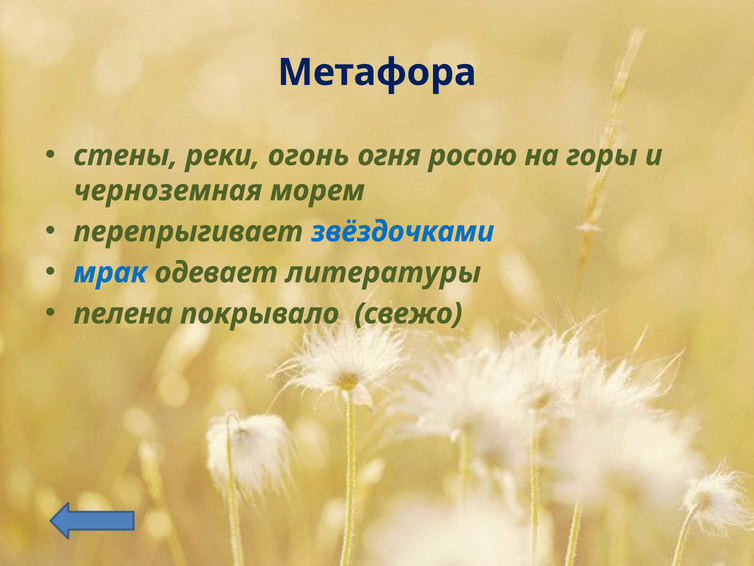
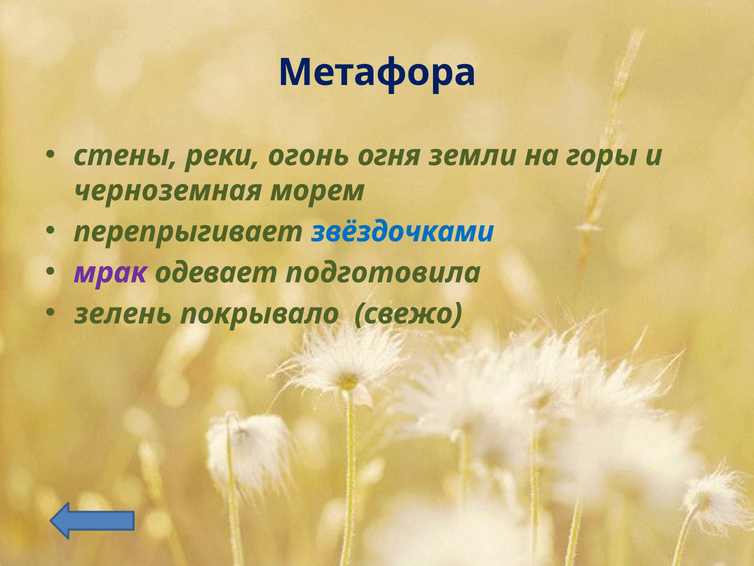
росою: росою -> земли (473, 155)
мрак colour: blue -> purple (110, 272)
литературы: литературы -> подготовила (383, 272)
пелена: пелена -> зелень (123, 313)
